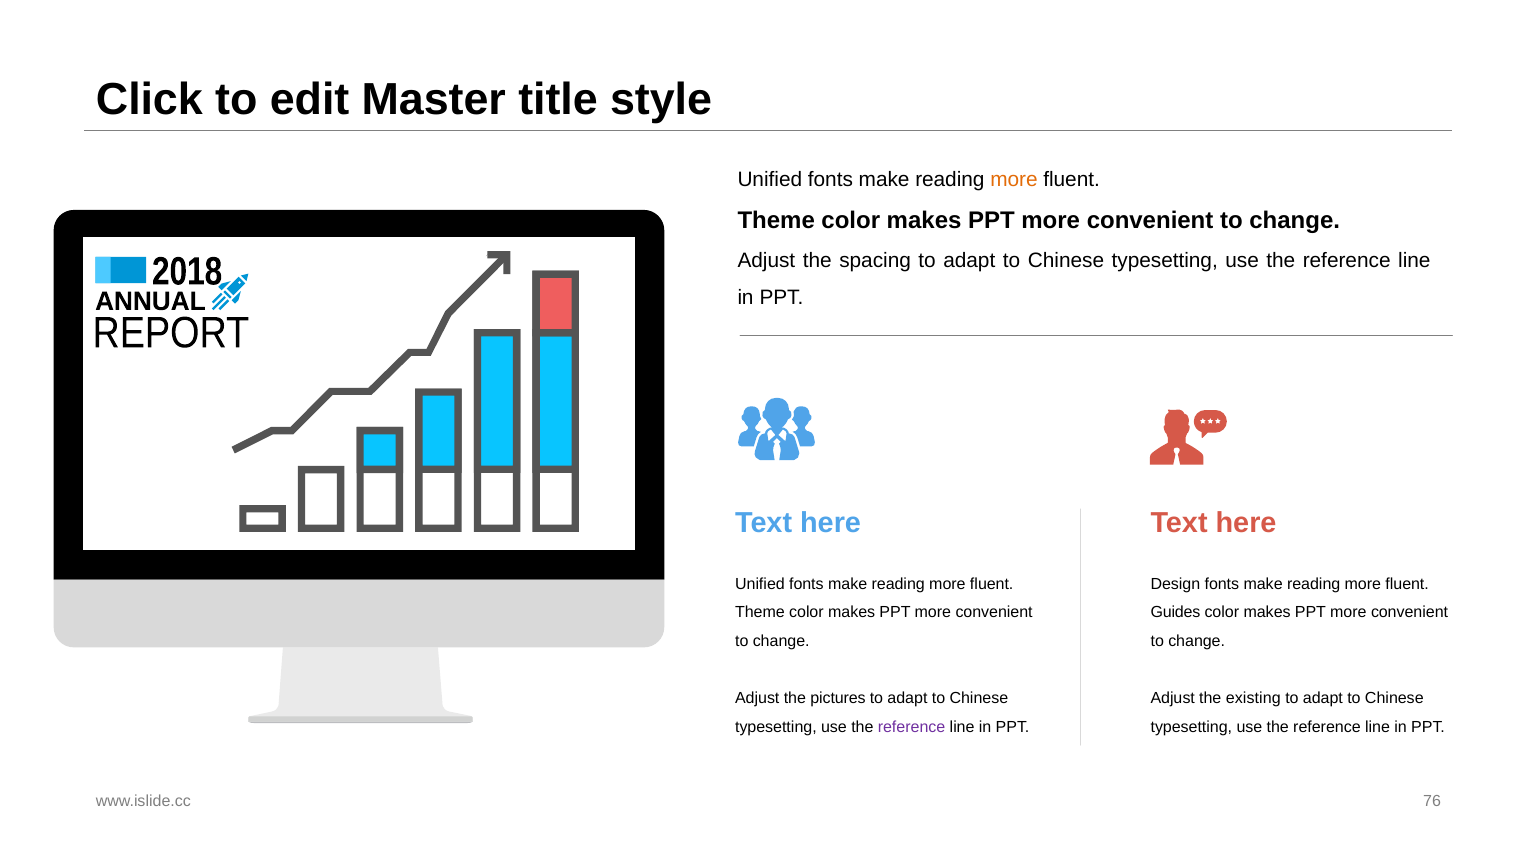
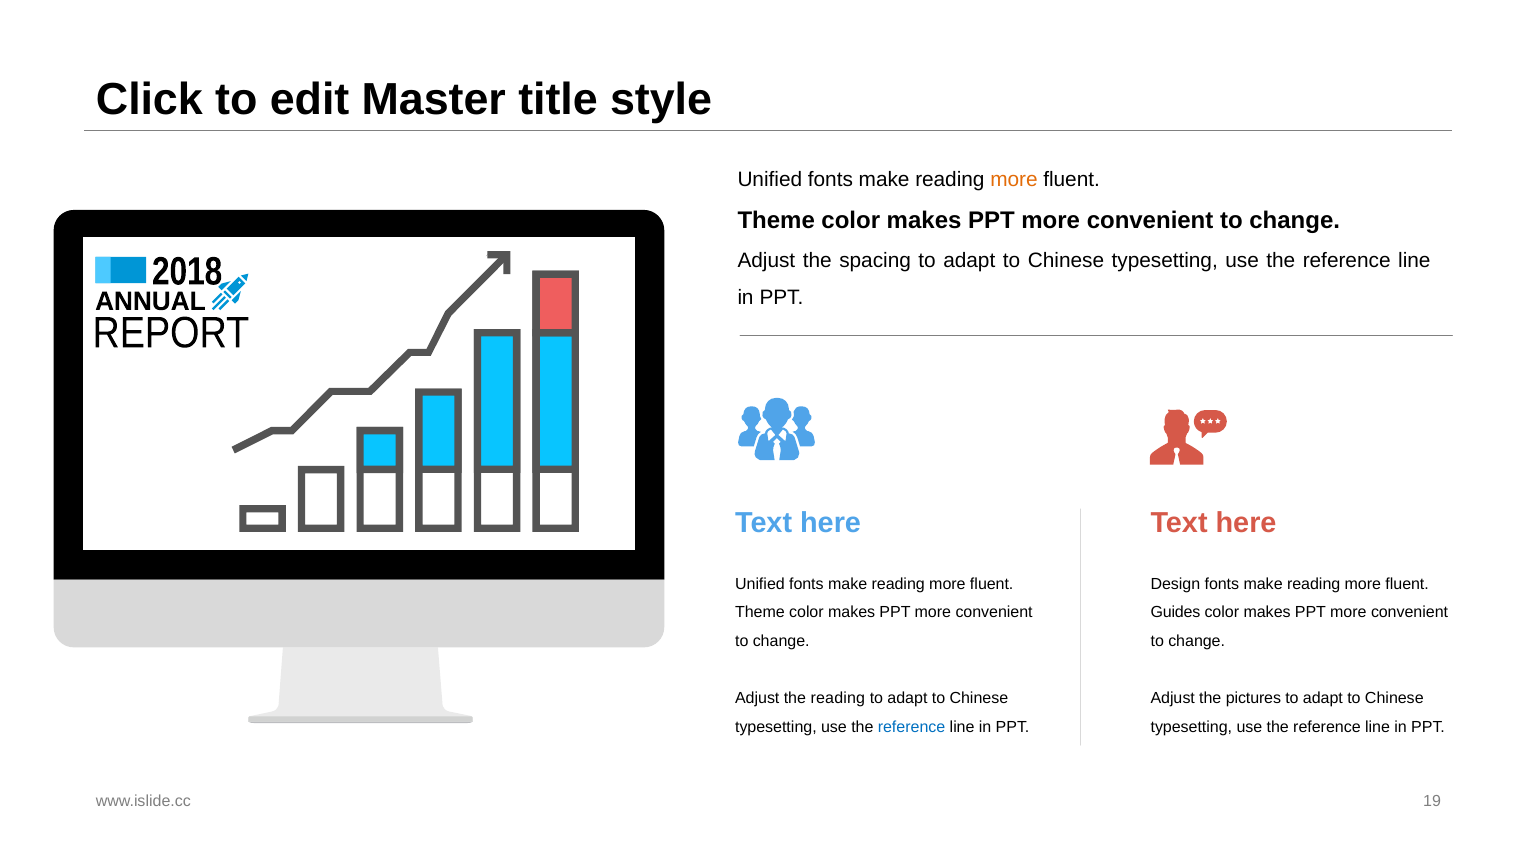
the pictures: pictures -> reading (838, 698)
existing: existing -> pictures (1253, 698)
reference colour: purple -> blue (912, 727)
76: 76 -> 19 (1432, 801)
